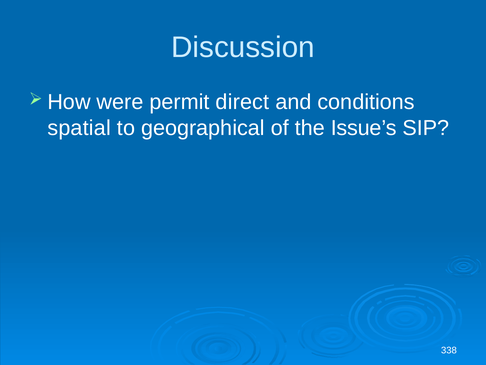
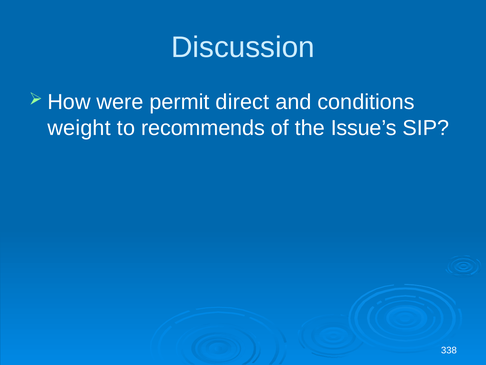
spatial: spatial -> weight (79, 128)
geographical: geographical -> recommends (203, 128)
